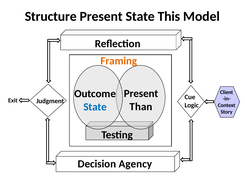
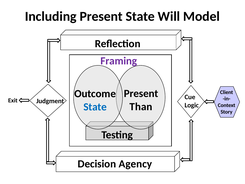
Structure: Structure -> Including (51, 16)
This: This -> Will (169, 16)
Framing colour: orange -> purple (119, 61)
